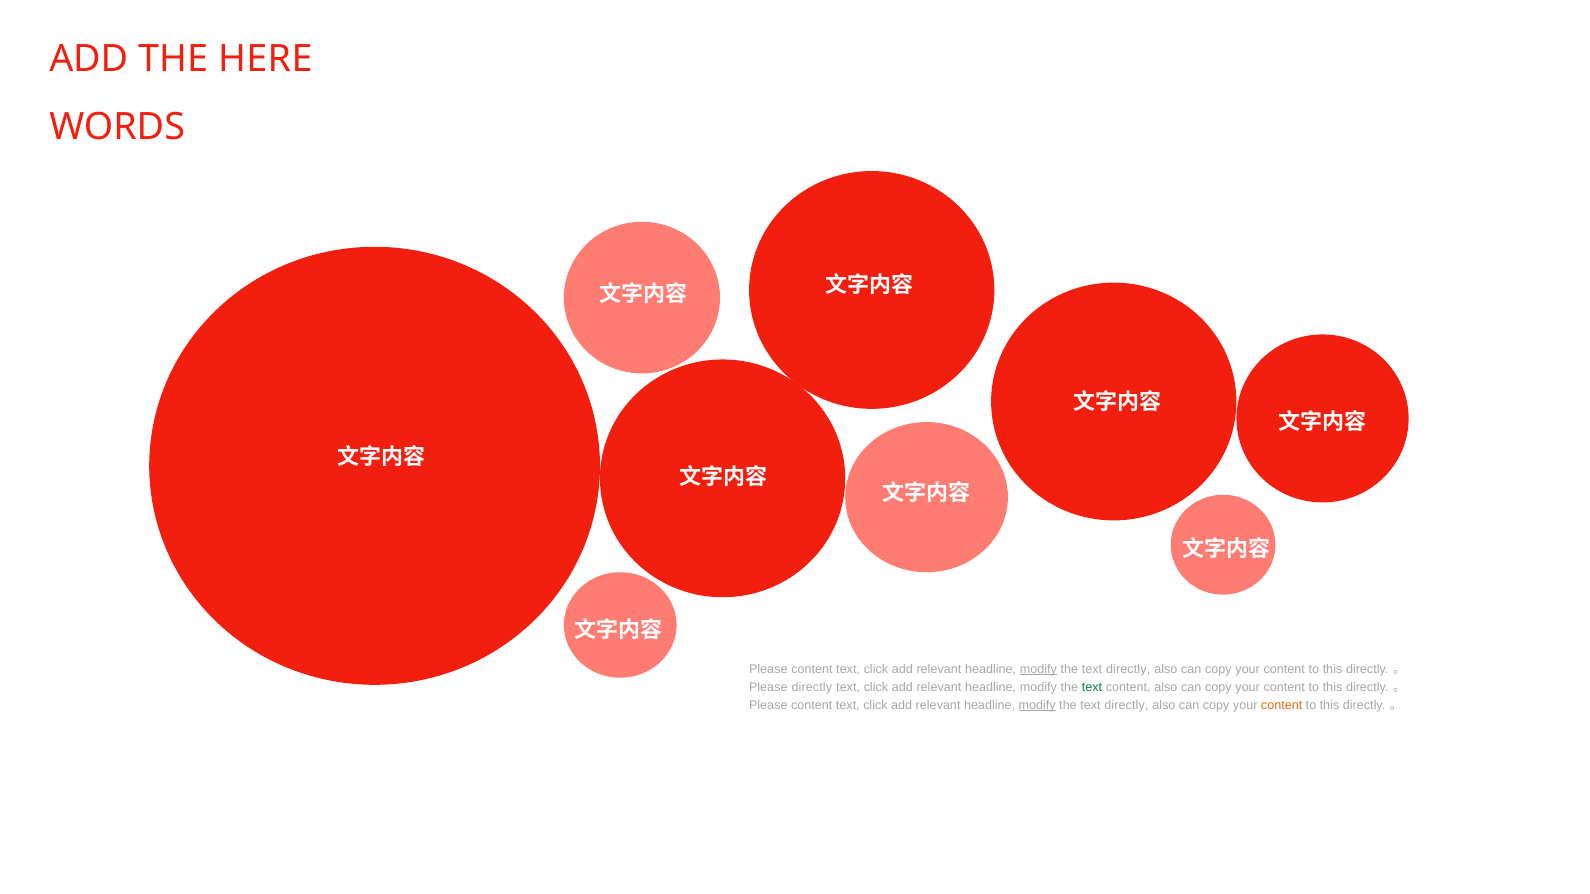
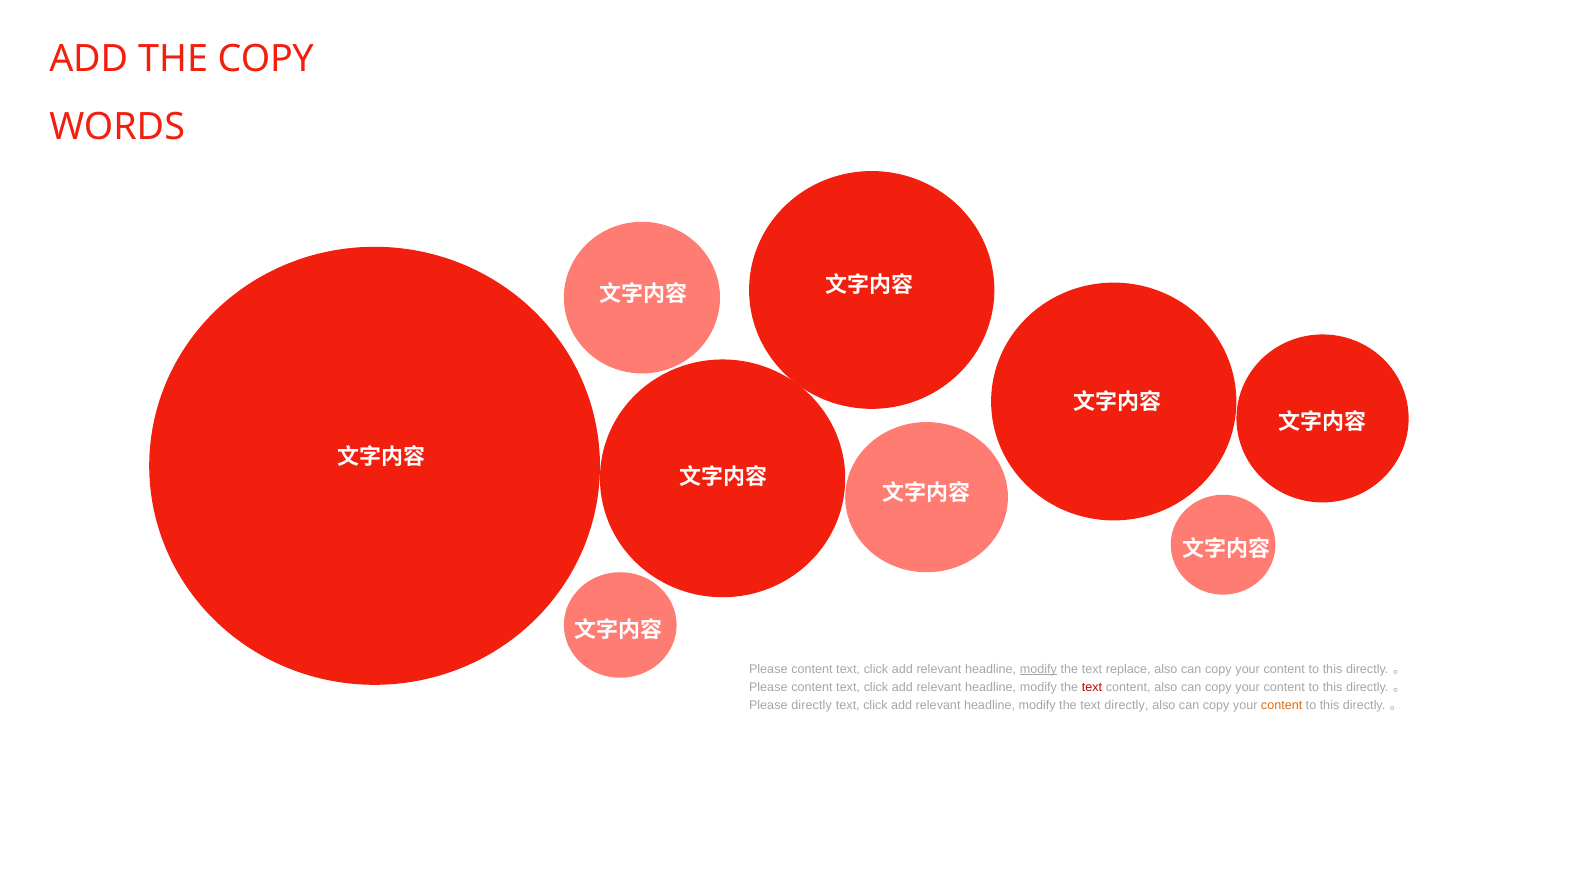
THE HERE: HERE -> COPY (266, 59)
directly: directly -> replace (1128, 669)
directly: directly -> content (812, 687)
text colour: green -> red (1092, 687)
content: content -> directly (812, 705)
modify underline: present -> none (1037, 705)
